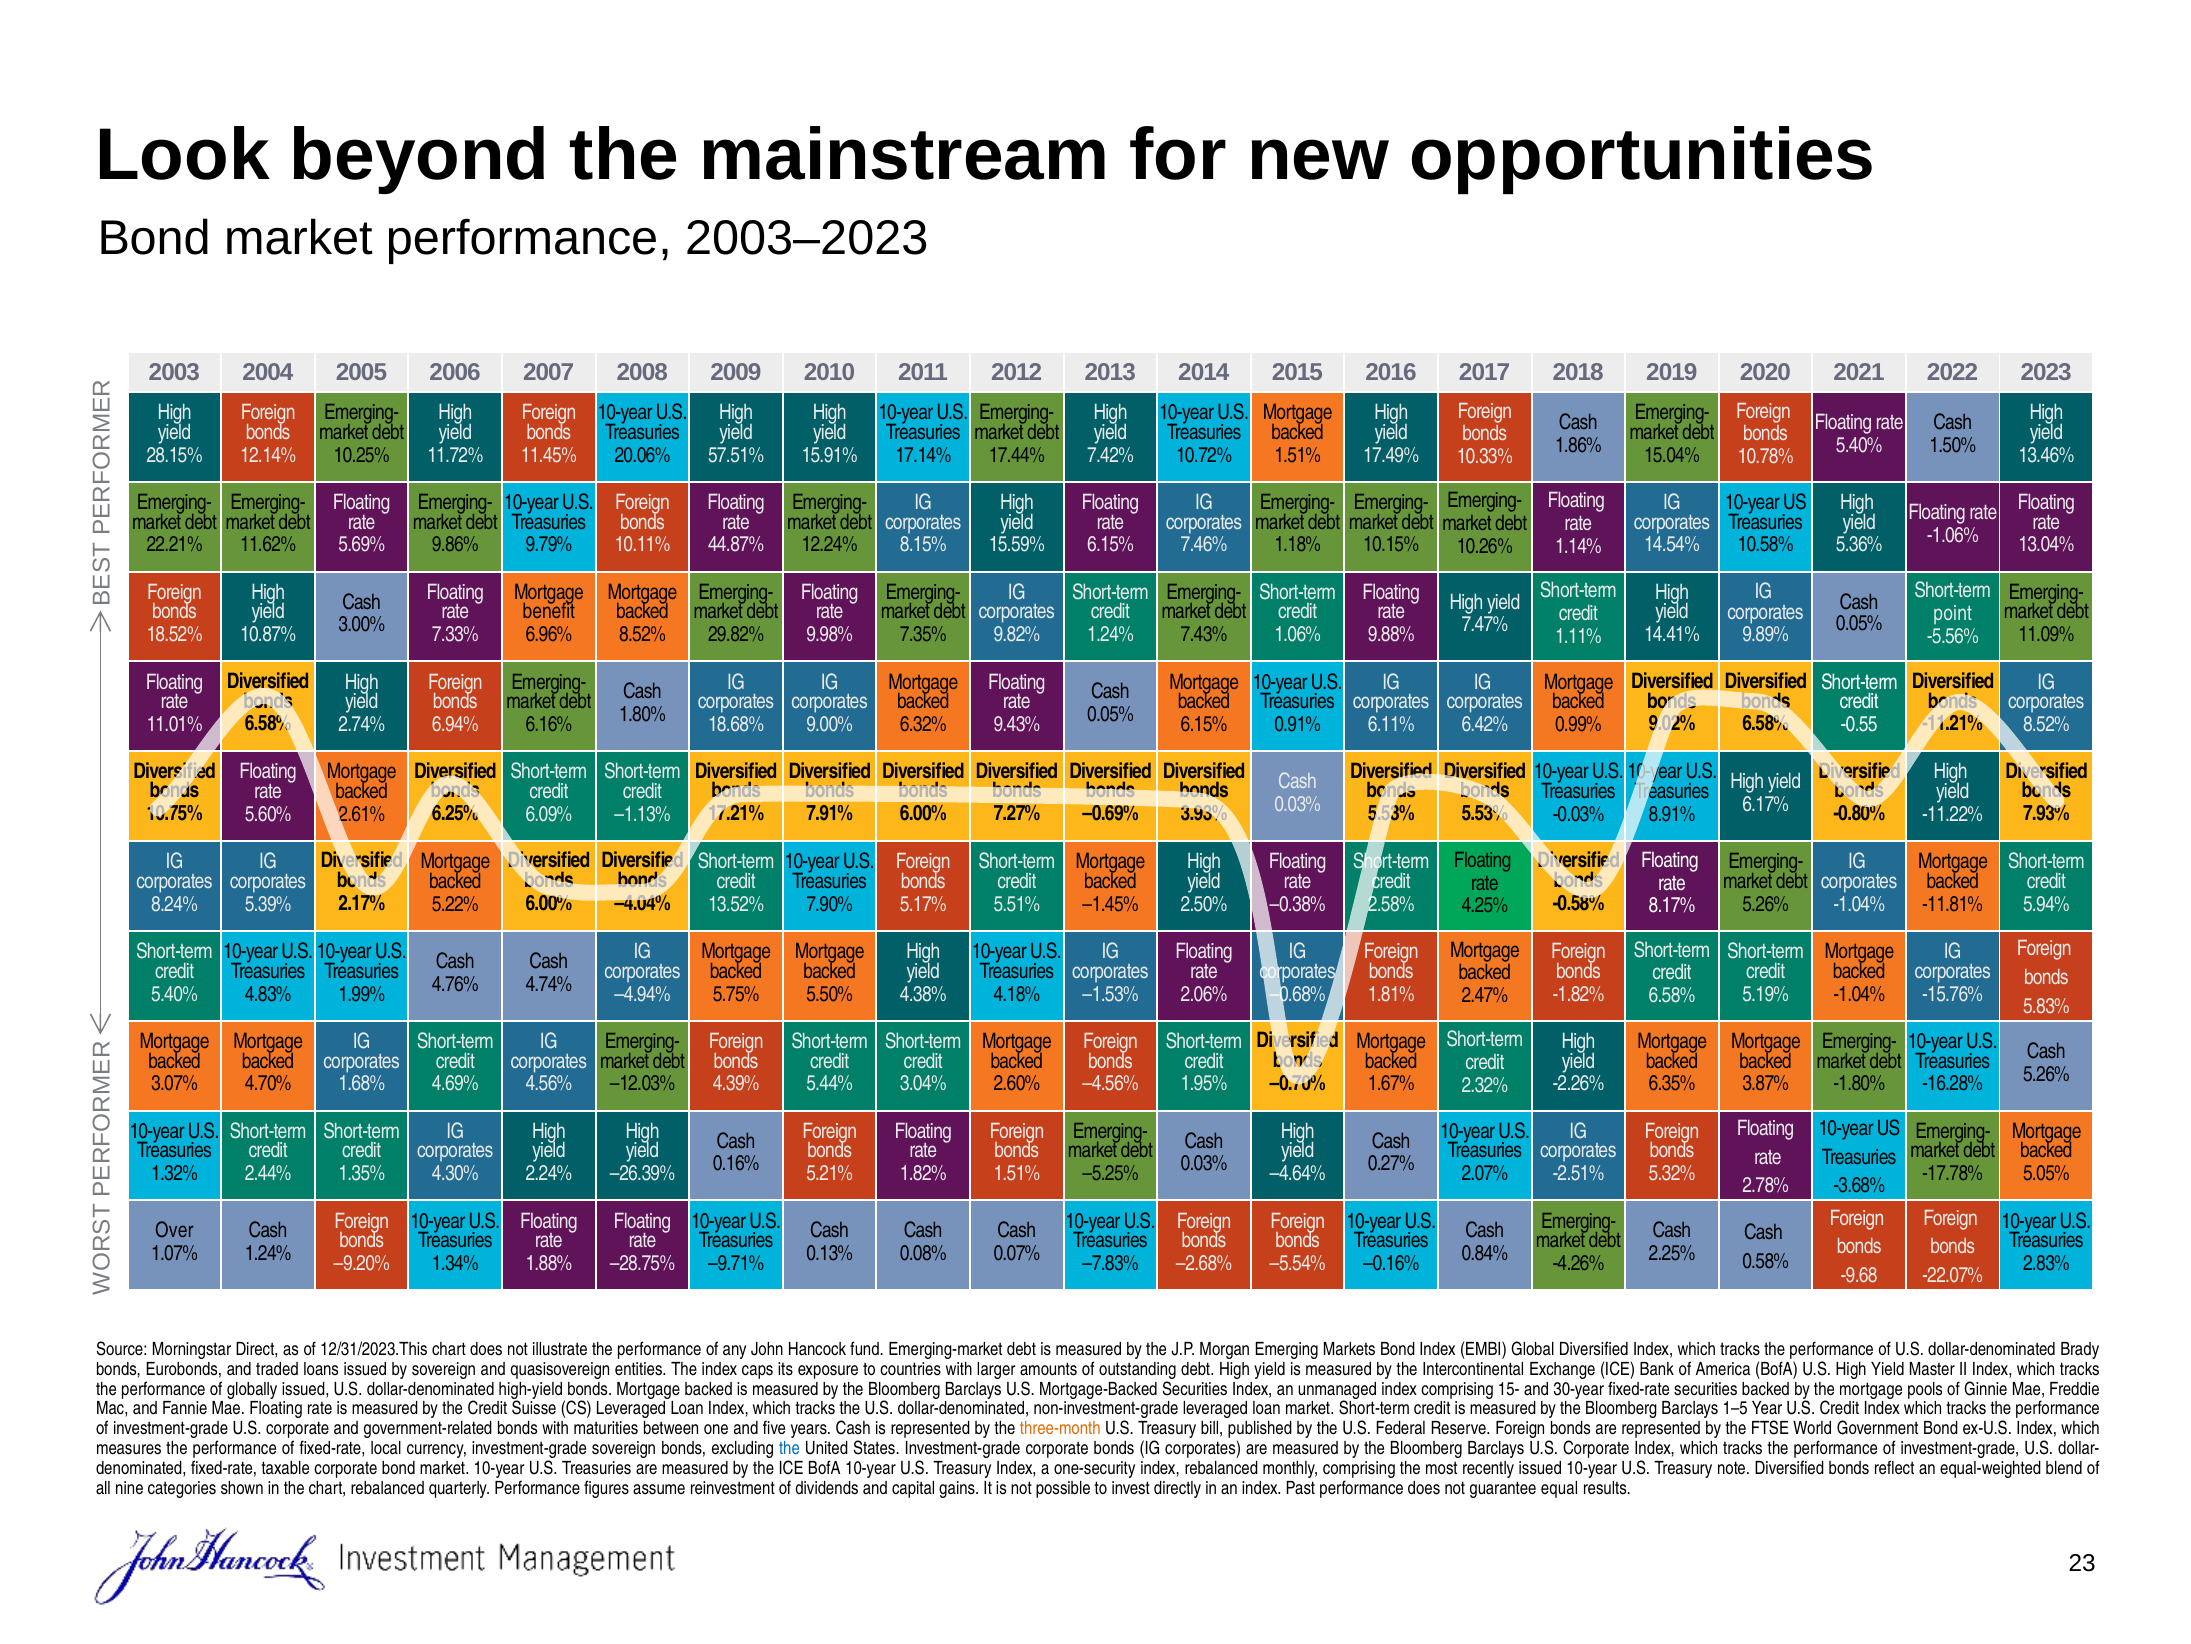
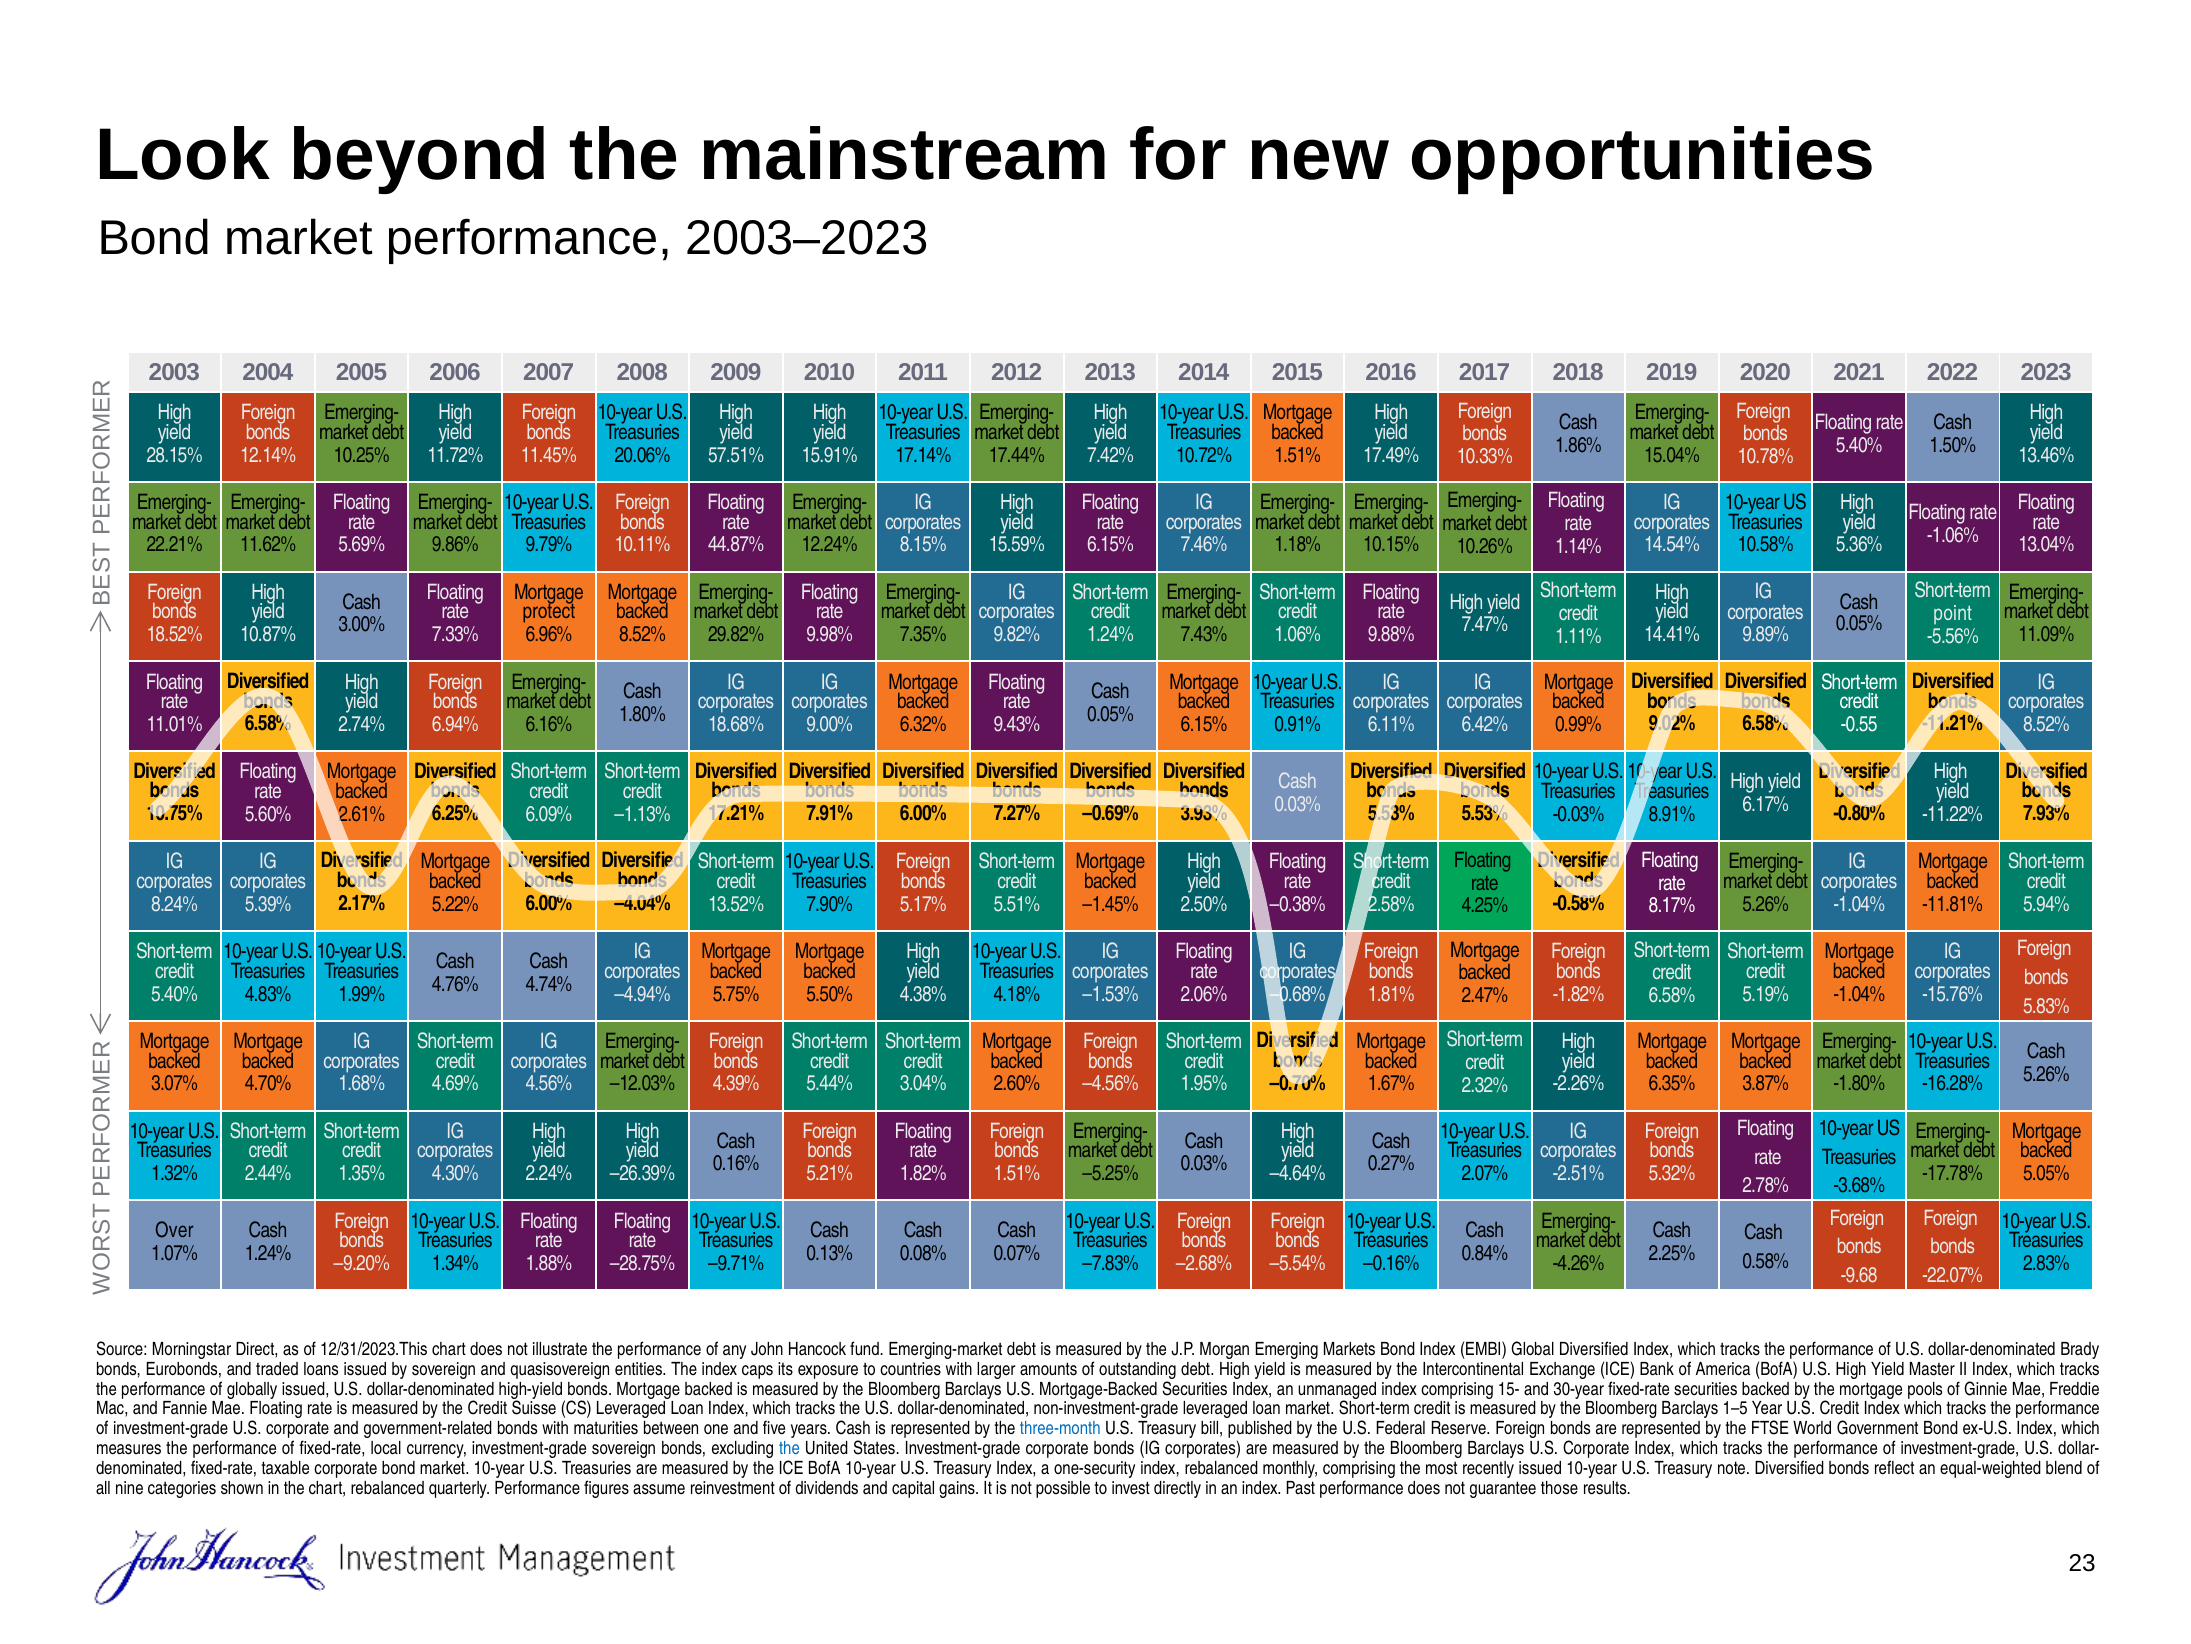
benefit: benefit -> protect (549, 612)
three-month colour: orange -> blue (1060, 1428)
equal: equal -> those (1560, 1487)
